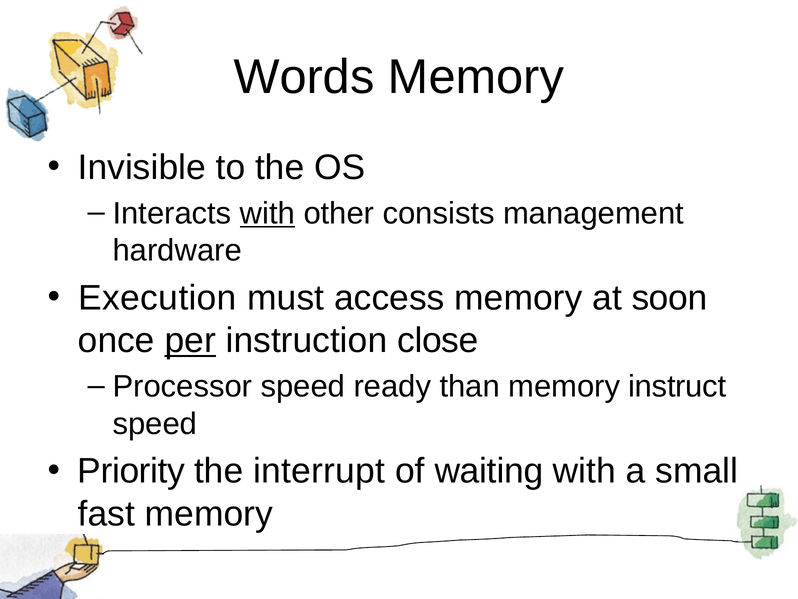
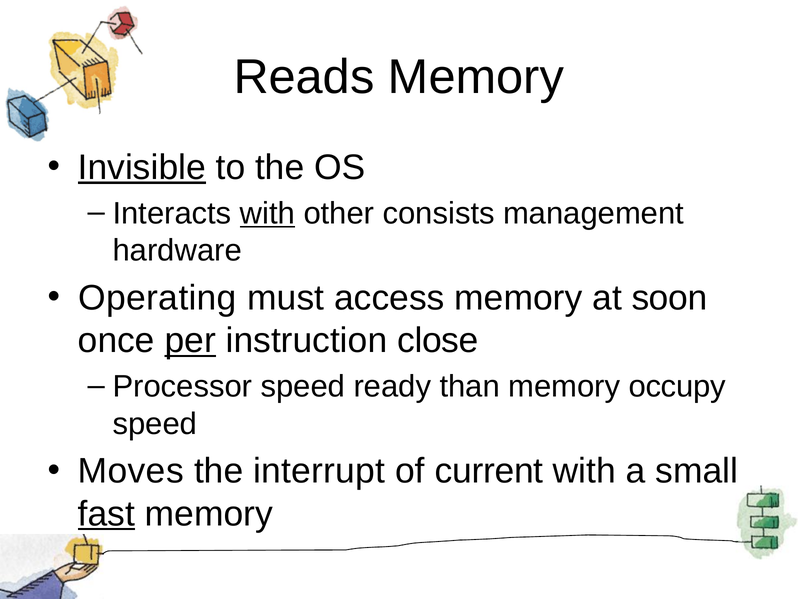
Words: Words -> Reads (304, 77)
Invisible underline: none -> present (142, 167)
Execution: Execution -> Operating (157, 298)
instruct: instruct -> occupy (677, 386)
Priority: Priority -> Moves (131, 471)
waiting: waiting -> current (489, 471)
fast underline: none -> present (106, 513)
